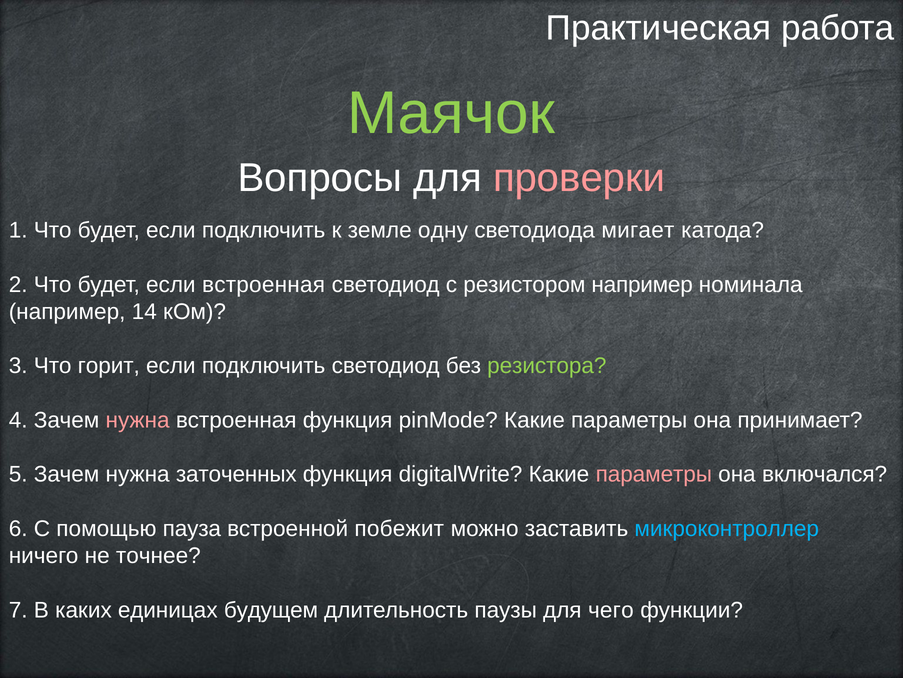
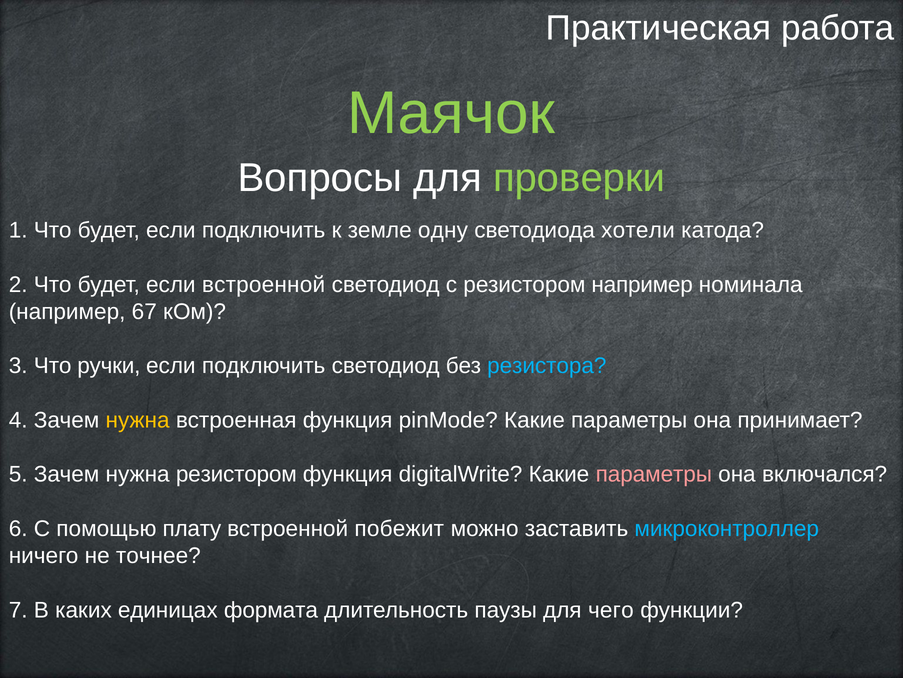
проверки colour: pink -> light green (579, 178)
мигает: мигает -> хотели (638, 230)
если встроенная: встроенная -> встроенной (264, 284)
14: 14 -> 67 (144, 311)
горит: горит -> ручки (109, 366)
резистора colour: light green -> light blue (547, 366)
нужна colour: pink -> yellow (138, 420)
нужна заточенных: заточенных -> резистором (236, 474)
пауза: пауза -> плату (192, 528)
будущем: будущем -> формата (271, 609)
